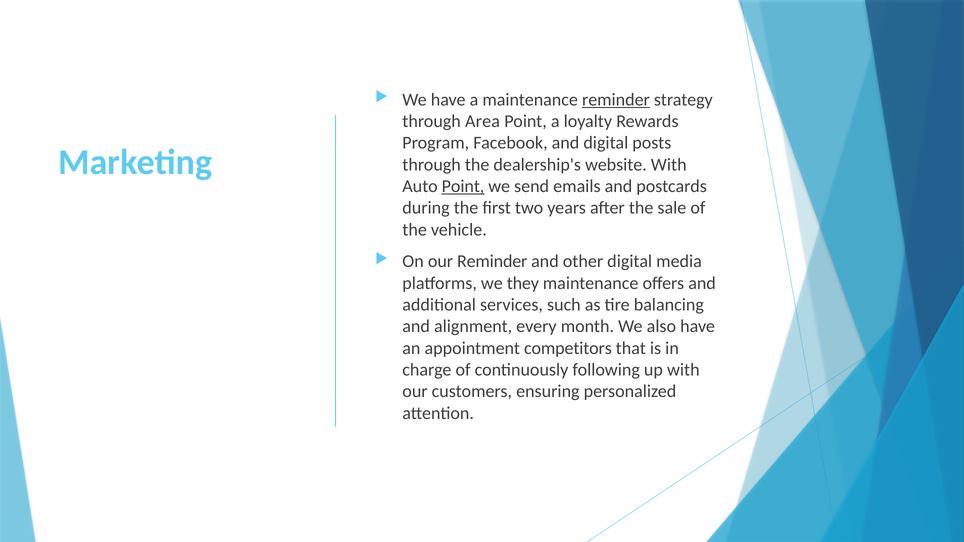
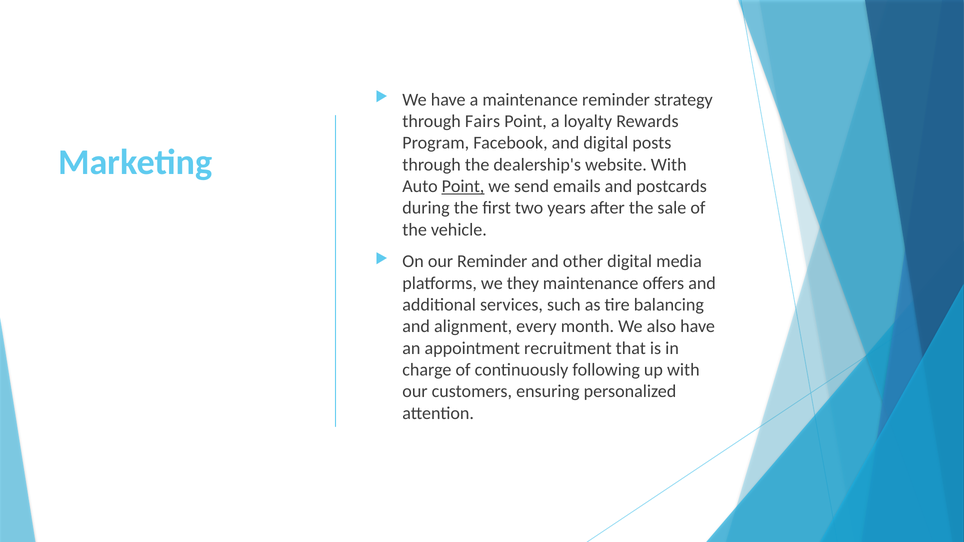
reminder underline: present -> none (616, 100)
Area: Area -> Fairs (483, 121)
competitors: competitors -> recruitment (568, 348)
